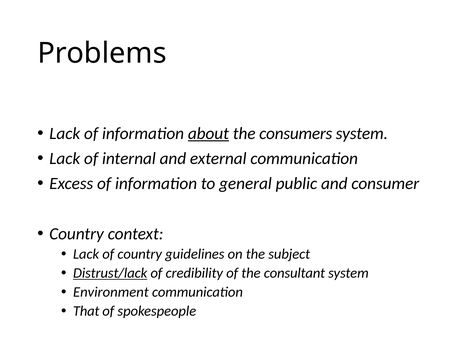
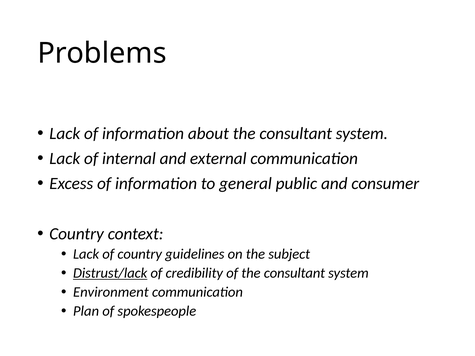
about underline: present -> none (208, 134)
consumers: consumers -> consultant (296, 134)
That: That -> Plan (86, 311)
